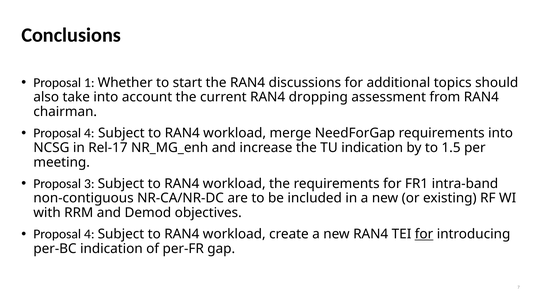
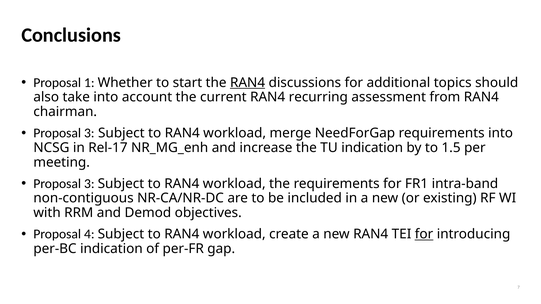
RAN4 underline: none -> present (248, 83)
dropping: dropping -> recurring (318, 97)
4: 4 -> 3 (89, 133)
